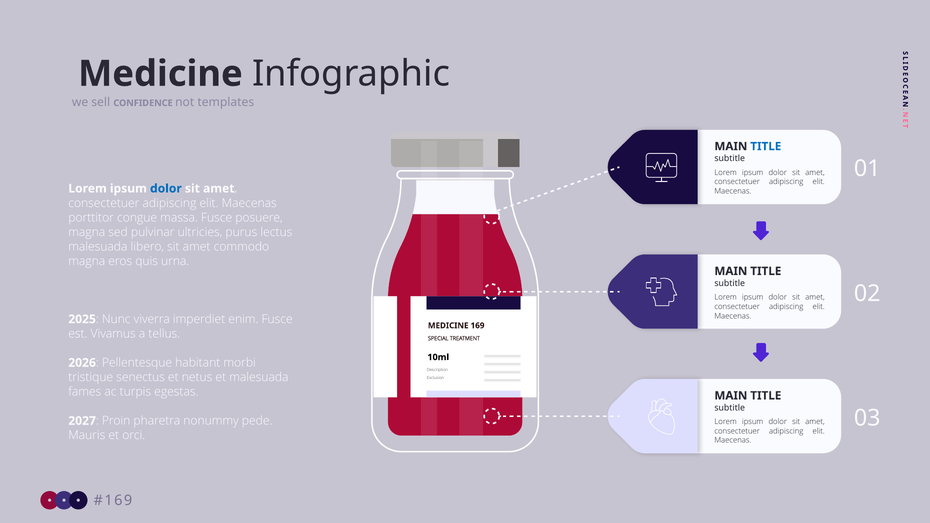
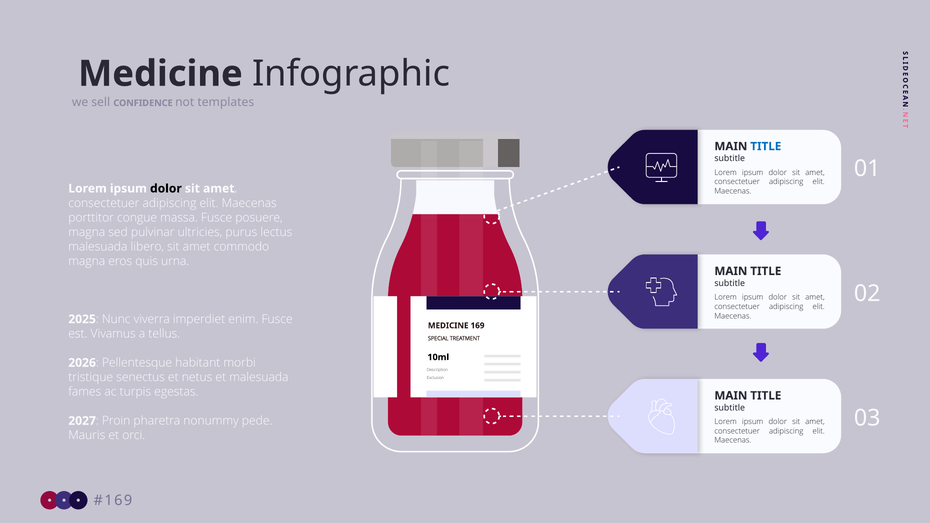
dolor colour: blue -> black (166, 189)
